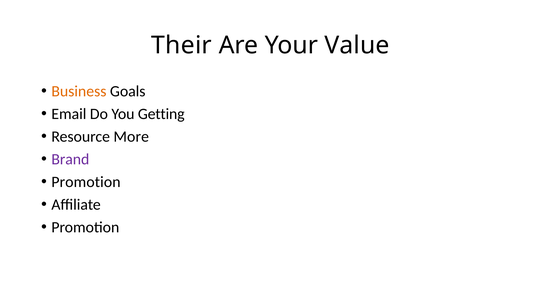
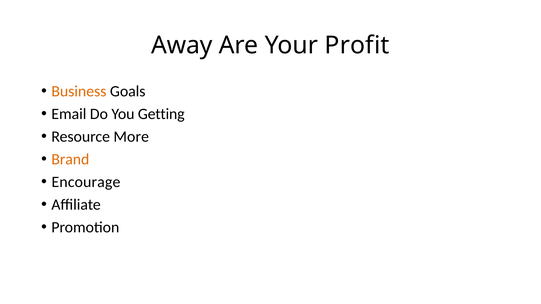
Their: Their -> Away (182, 45)
Value: Value -> Profit (357, 45)
Brand colour: purple -> orange (70, 160)
Promotion: Promotion -> Encourage (86, 182)
